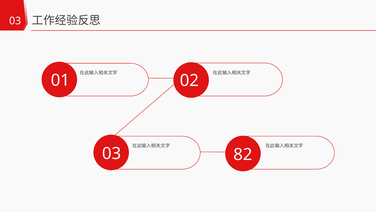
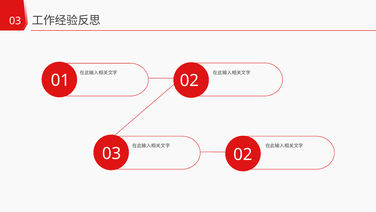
82: 82 -> 02 (243, 154)
